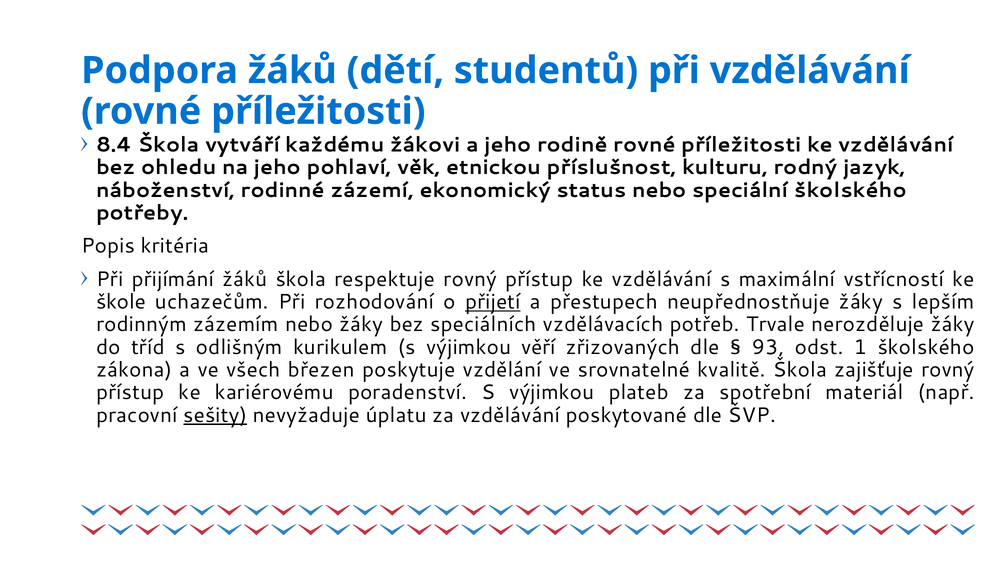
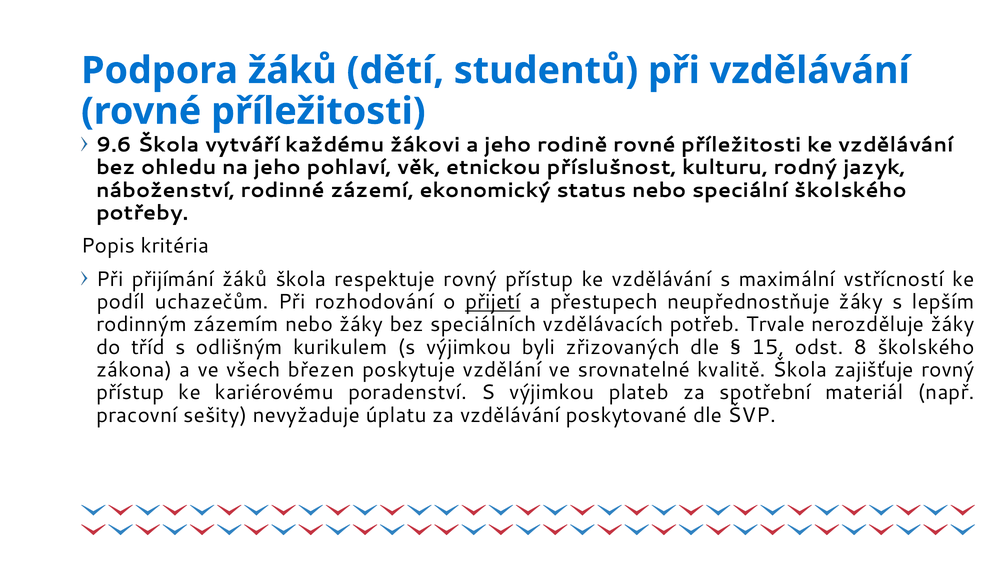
8.4: 8.4 -> 9.6 (114, 145)
škole: škole -> podíl (121, 302)
věří: věří -> byli (538, 347)
93: 93 -> 15 (768, 347)
1: 1 -> 8 (860, 347)
sešity underline: present -> none (215, 415)
